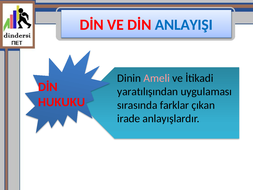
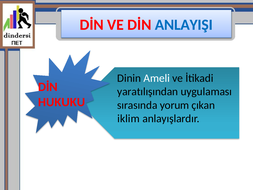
Ameli colour: pink -> white (157, 78)
farklar: farklar -> yorum (174, 105)
irade: irade -> iklim (128, 119)
